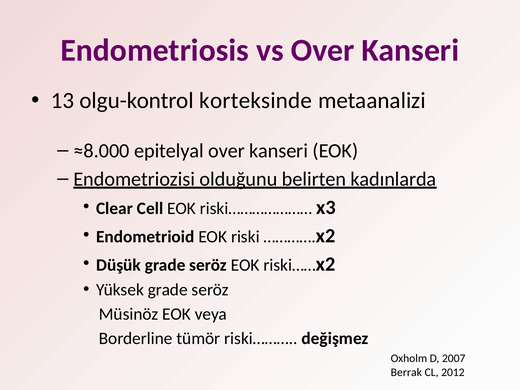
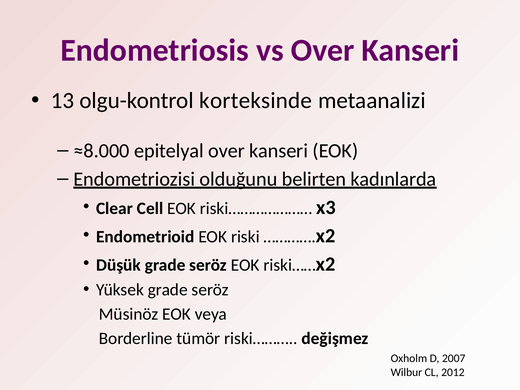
Berrak: Berrak -> Wilbur (406, 372)
